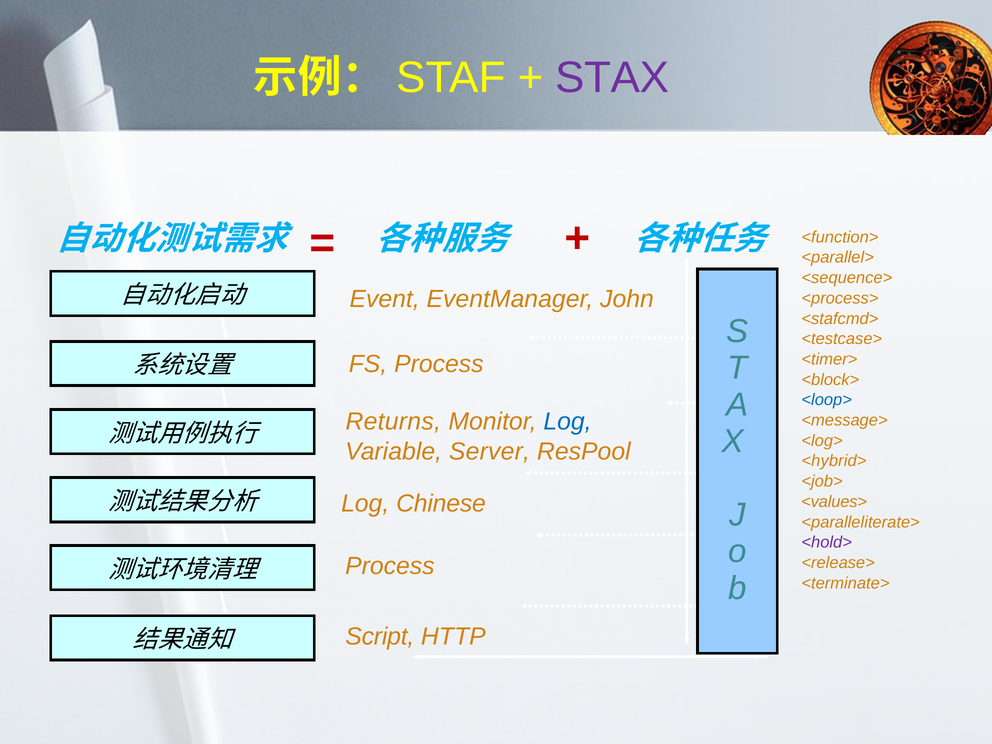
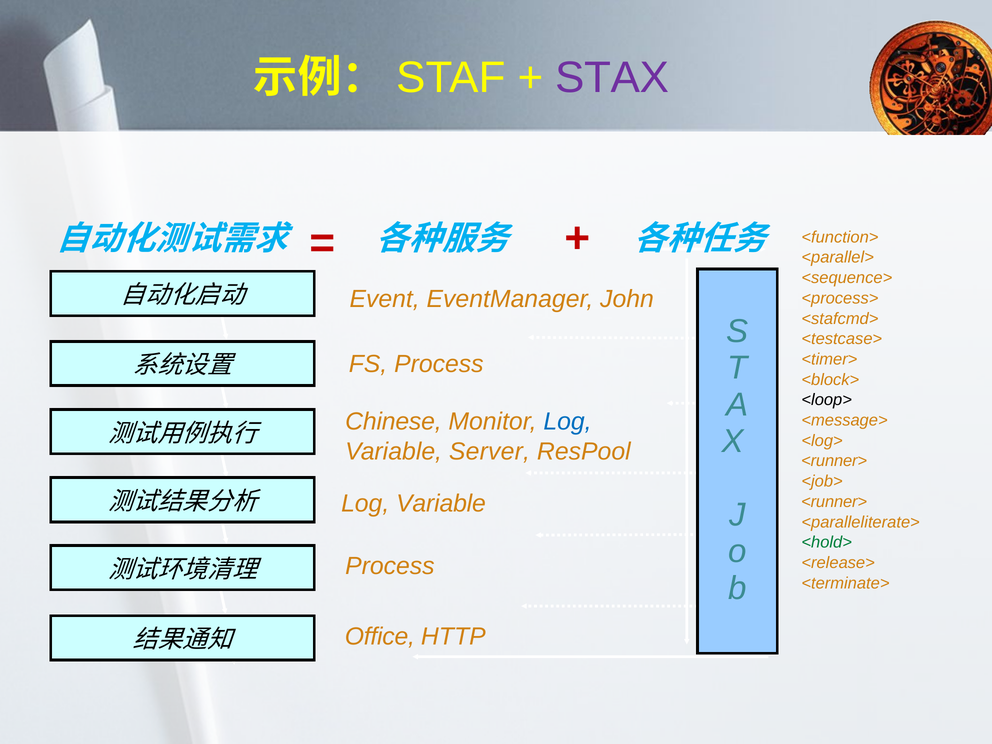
<loop> colour: blue -> black (827, 400)
Returns: Returns -> Chinese (393, 422)
<hybrid>: <hybrid> -> <runner> (834, 461)
Chinese: Chinese -> Variable (441, 504)
<values>: <values> -> <runner> (834, 502)
<hold> colour: purple -> green (827, 542)
Script: Script -> Office (380, 637)
